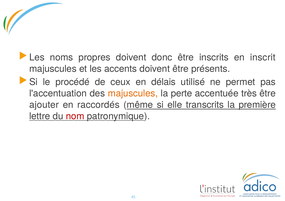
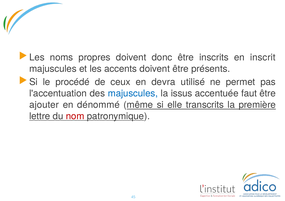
délais: délais -> devra (163, 82)
majuscules colour: orange -> blue (133, 94)
perte: perte -> issus (182, 94)
très: très -> faut (249, 94)
raccordés: raccordés -> dénommé (98, 105)
